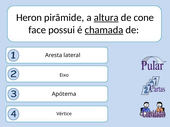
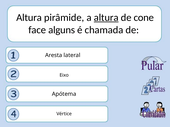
Heron: Heron -> Altura (29, 18)
possui: possui -> alguns (62, 30)
chamada underline: present -> none (104, 30)
